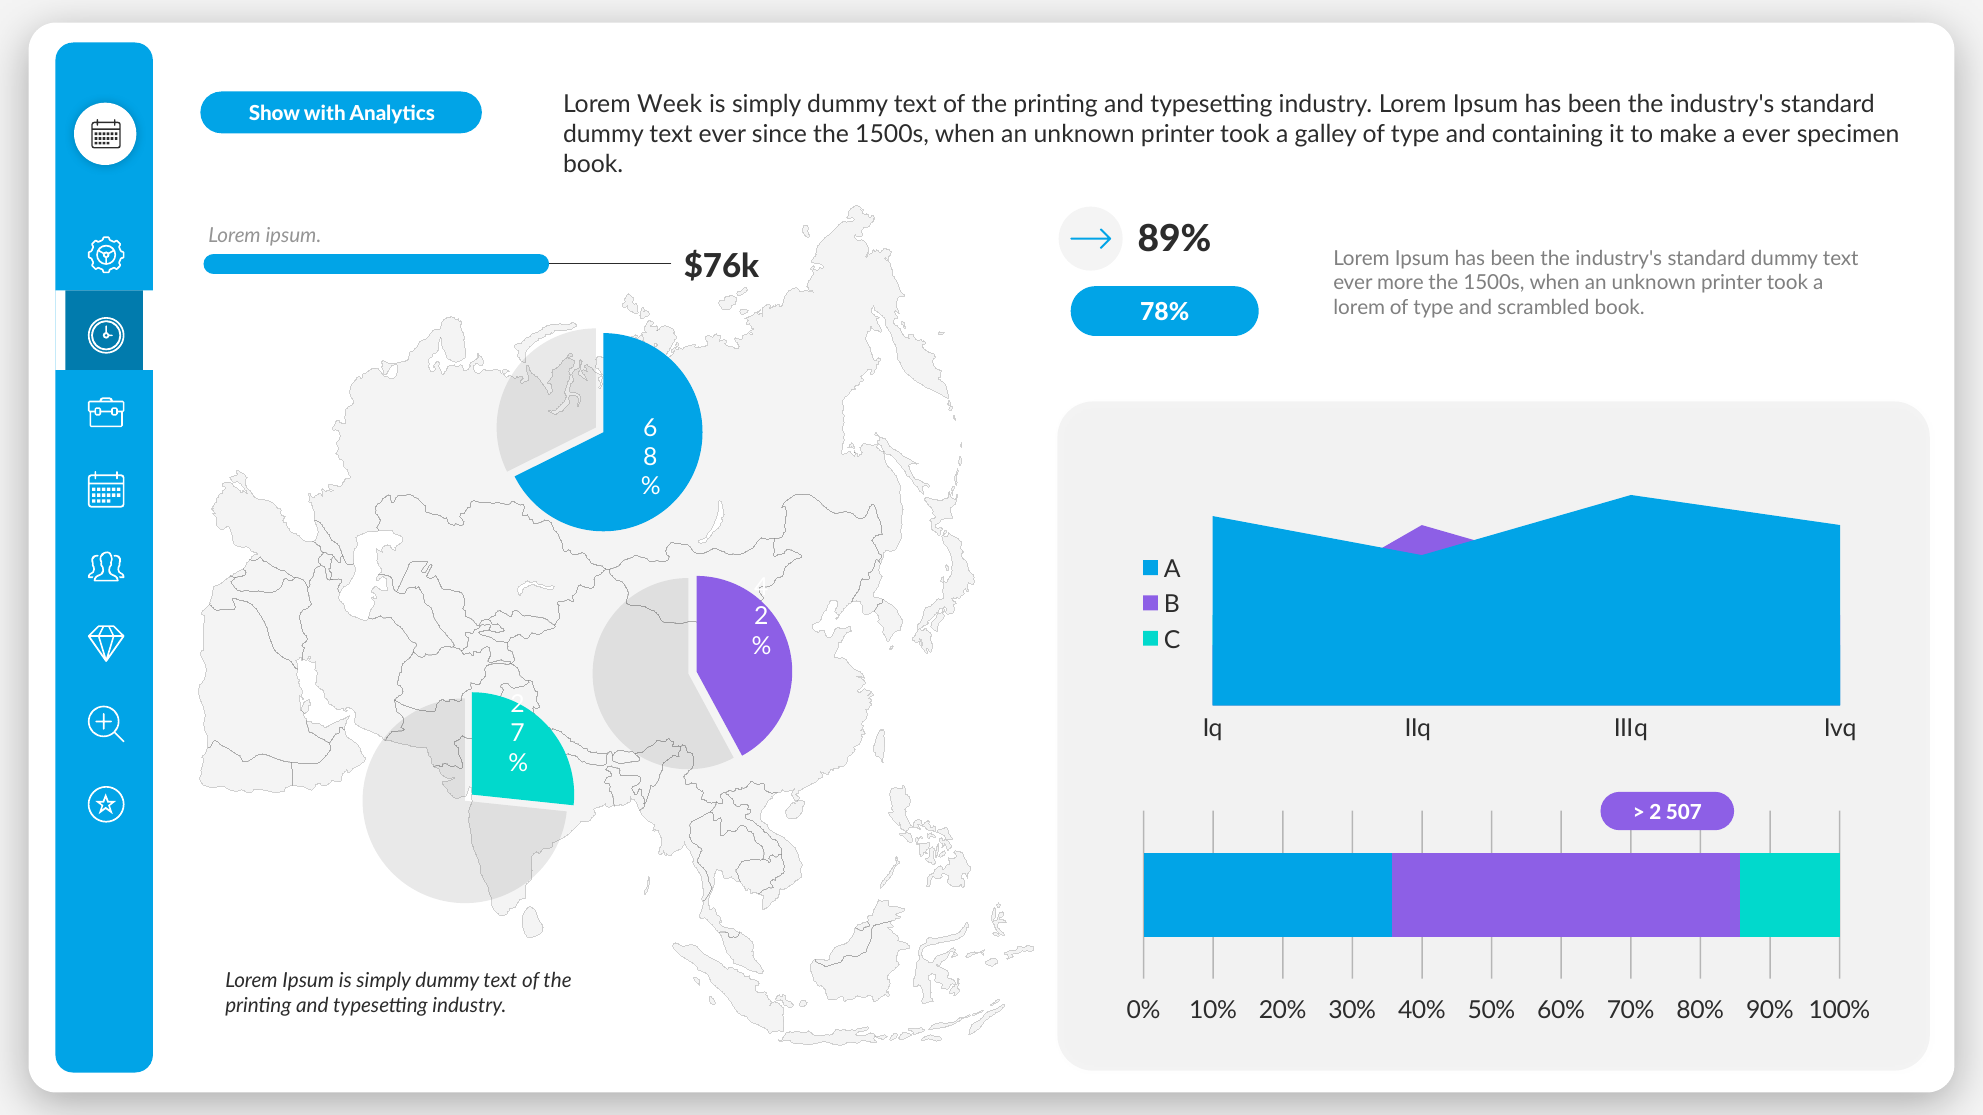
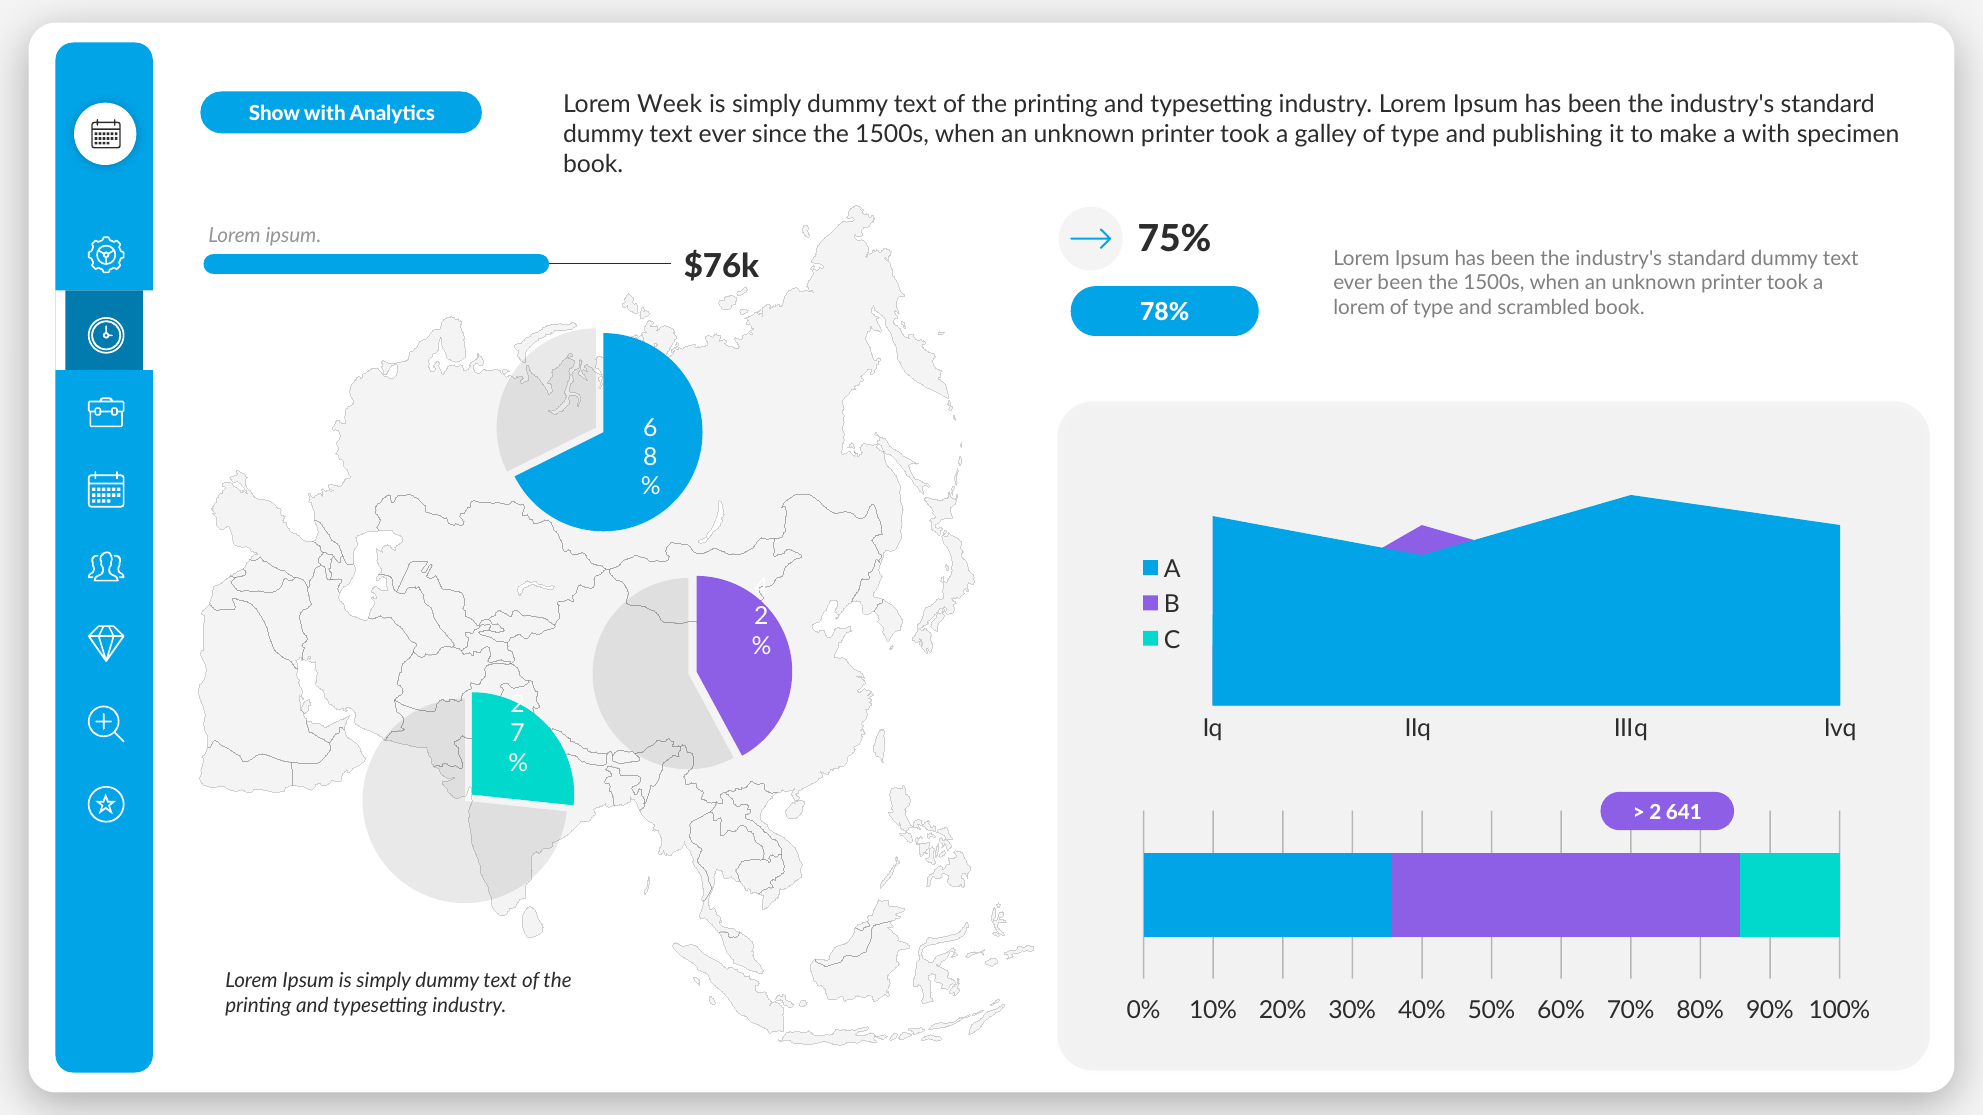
containing: containing -> publishing (1547, 134)
a ever: ever -> with (1766, 134)
89%: 89% -> 75% (1174, 240)
ever more: more -> been (1400, 283)
507: 507 -> 641 (1684, 813)
